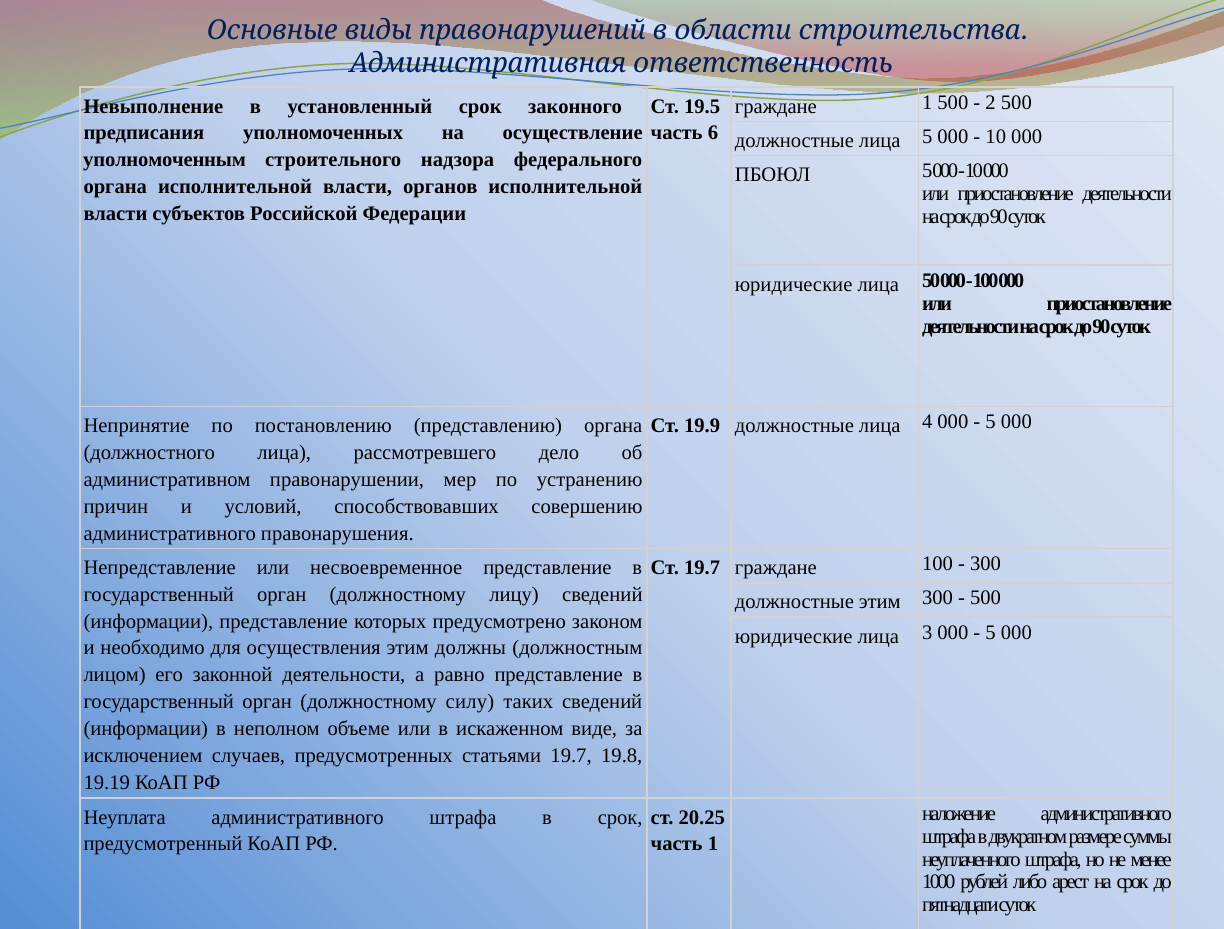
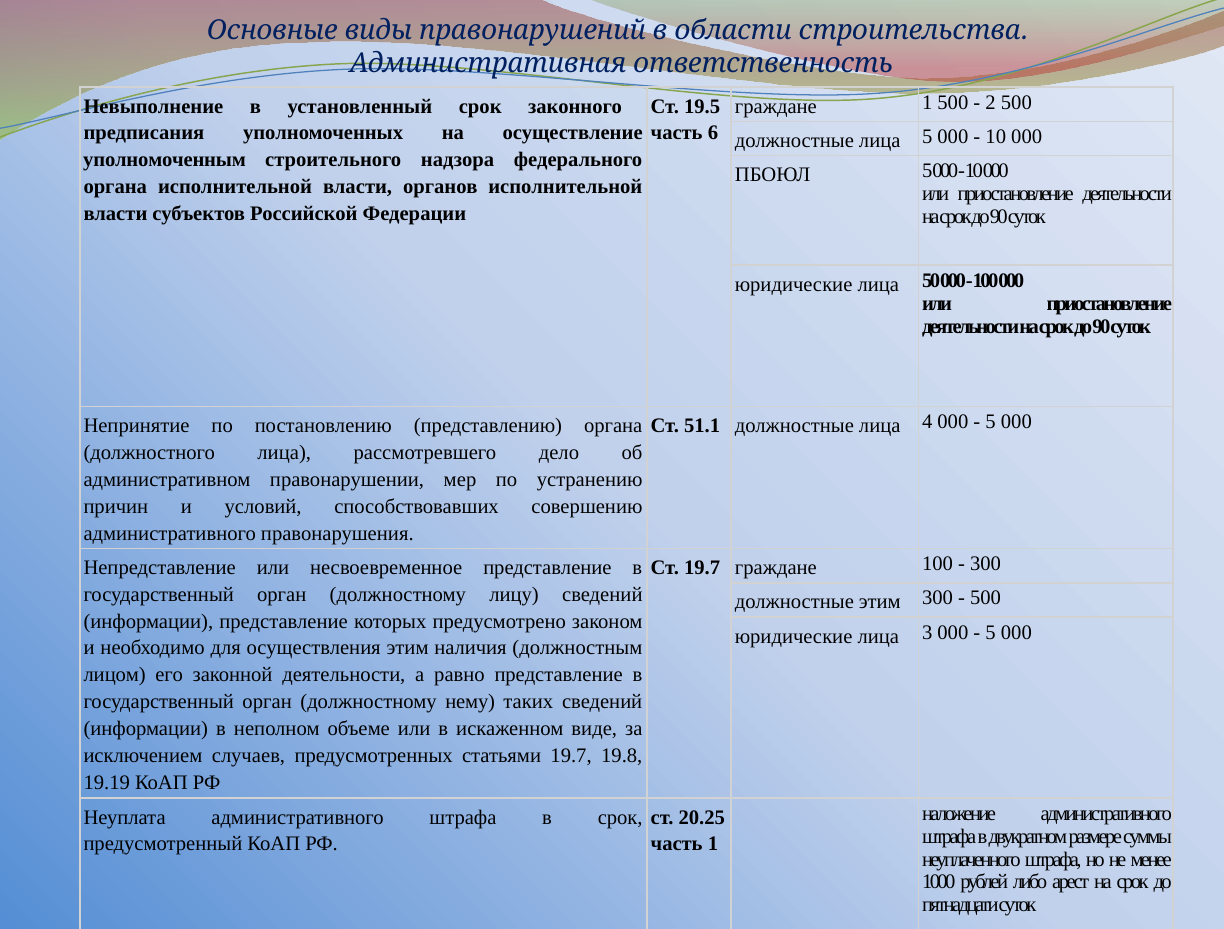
19.9: 19.9 -> 51.1 (702, 426)
должны: должны -> наличия (471, 648)
силу: силу -> нему (470, 702)
